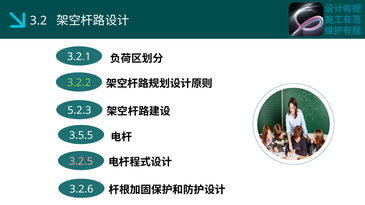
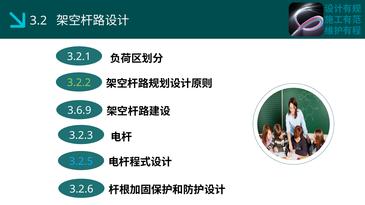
5.2.3: 5.2.3 -> 3.6.9 (79, 111)
3.5.5: 3.5.5 -> 3.2.3 (81, 135)
3.2.5 colour: pink -> light blue (81, 162)
